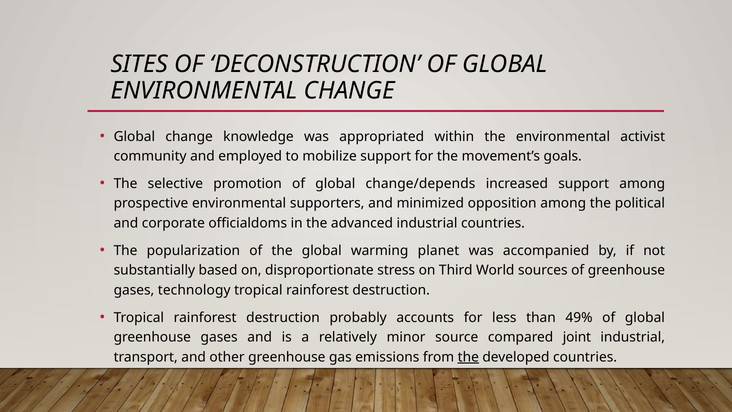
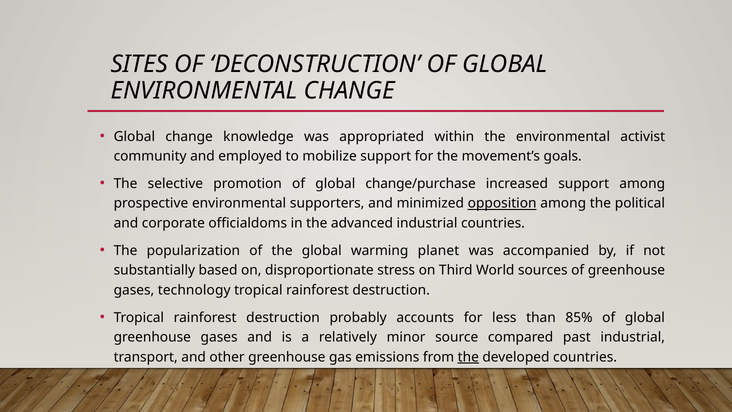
change/depends: change/depends -> change/purchase (421, 184)
opposition underline: none -> present (502, 203)
49%: 49% -> 85% (579, 317)
joint: joint -> past (577, 337)
